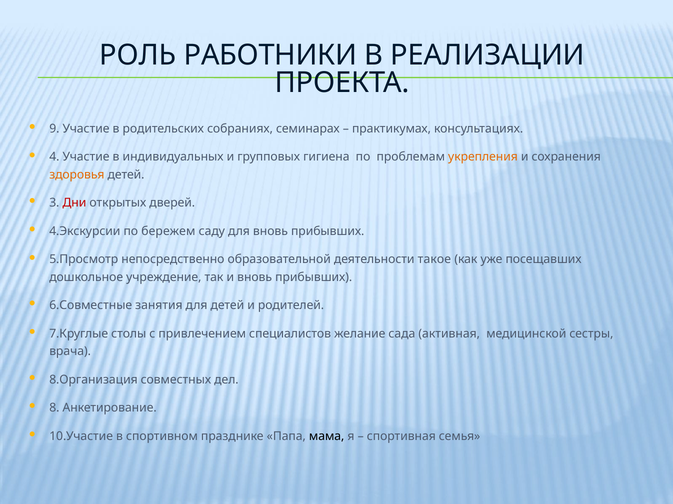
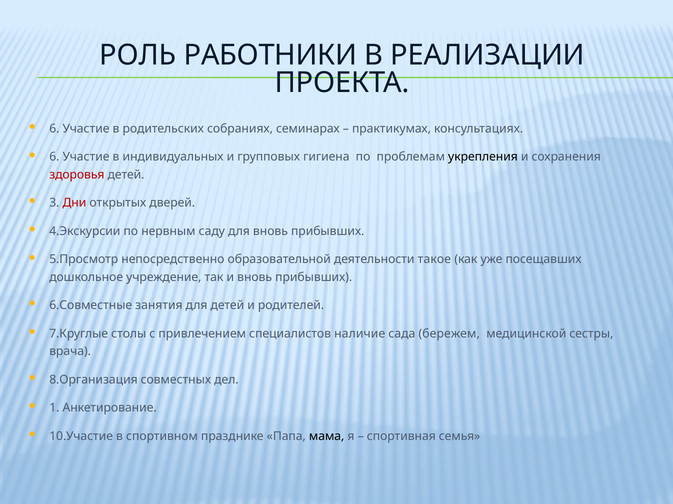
9: 9 -> 6 (54, 129)
4: 4 -> 6 (54, 157)
укрепления colour: orange -> black (483, 157)
здоровья colour: orange -> red (77, 175)
бережем: бережем -> нервным (168, 231)
желание: желание -> наличие (360, 334)
активная: активная -> бережем (449, 334)
8: 8 -> 1 (54, 408)
